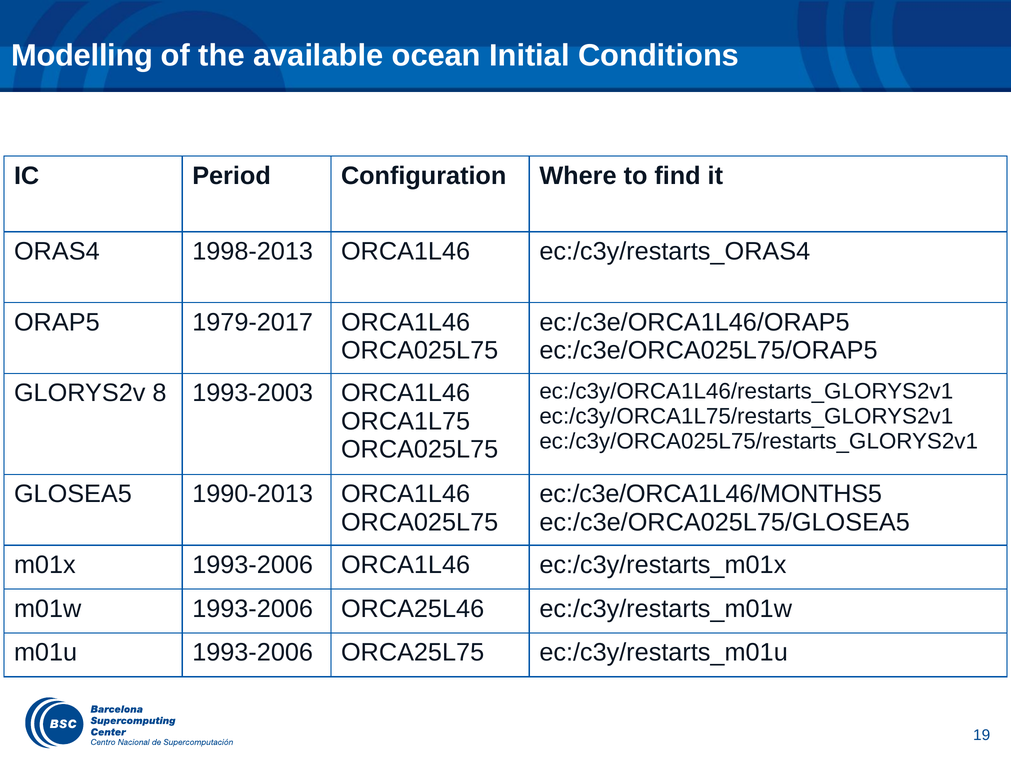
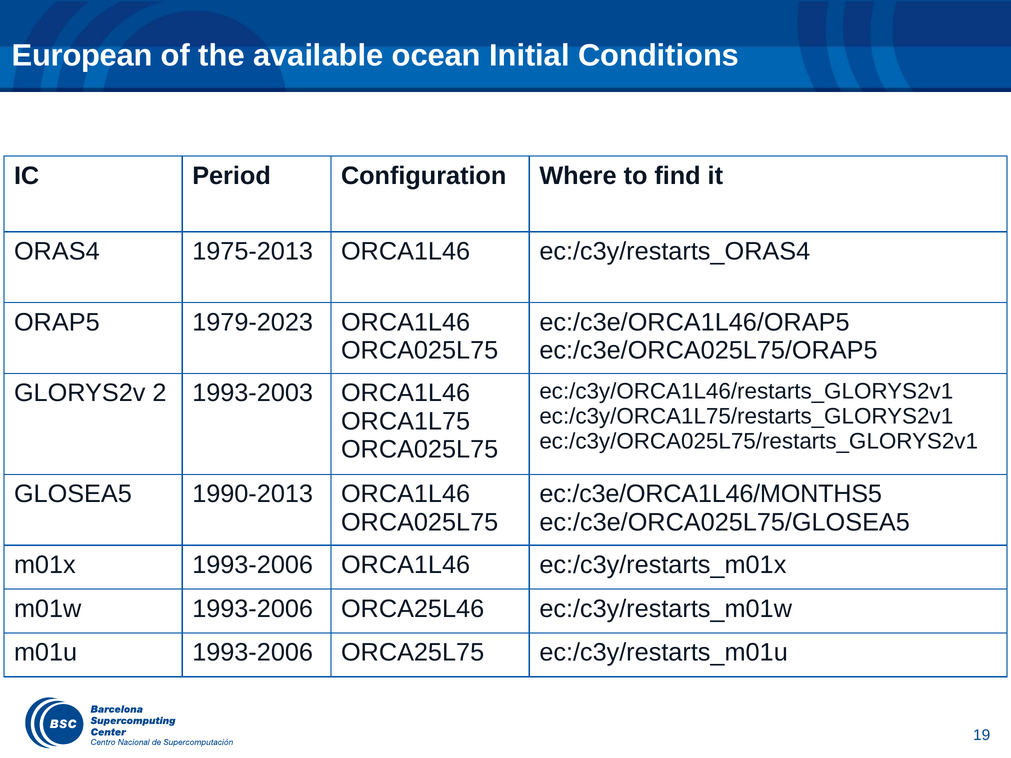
Modelling: Modelling -> European (82, 56)
1998-2013: 1998-2013 -> 1975-2013 (253, 252)
1979-2017: 1979-2017 -> 1979-2023 (253, 322)
8: 8 -> 2 (160, 393)
